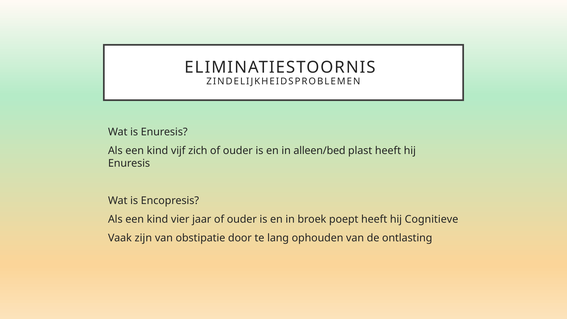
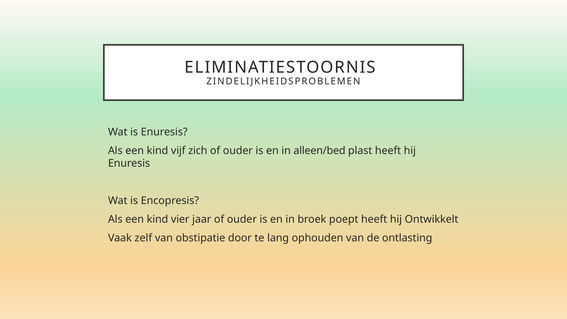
Cognitieve: Cognitieve -> Ontwikkelt (432, 219)
zijn: zijn -> zelf (143, 238)
